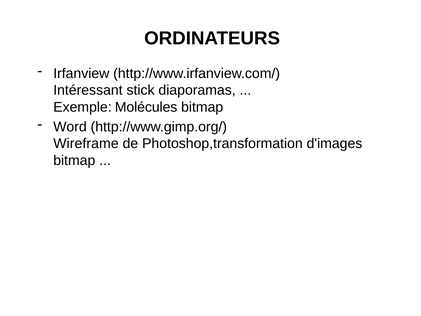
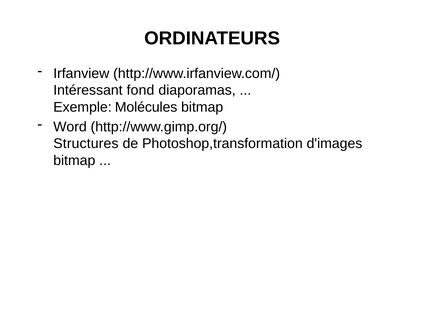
stick: stick -> fond (140, 90)
Wireframe: Wireframe -> Structures (86, 144)
